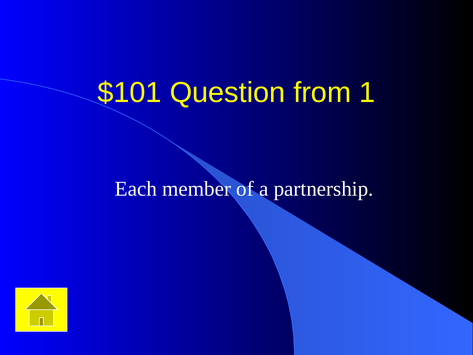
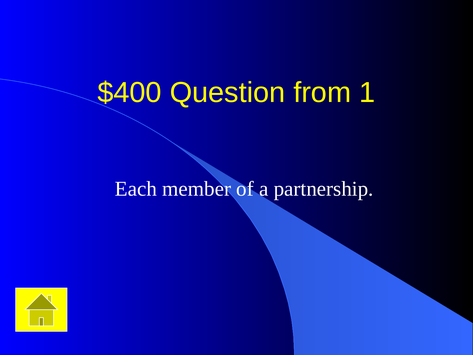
$101: $101 -> $400 (130, 93)
